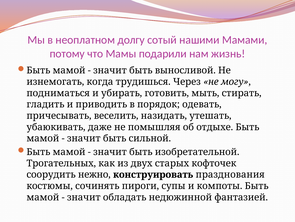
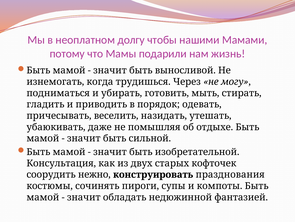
сотый: сотый -> чтобы (162, 40)
Трогательных: Трогательных -> Консультация (61, 163)
